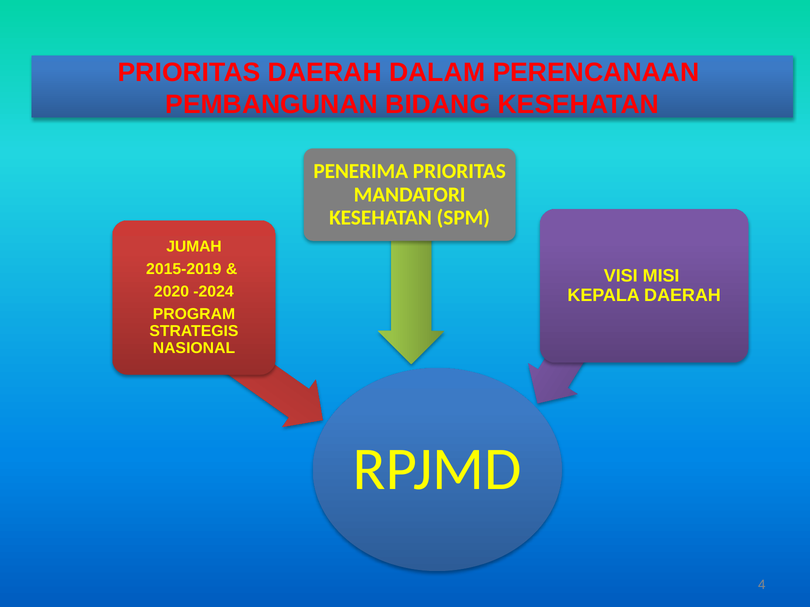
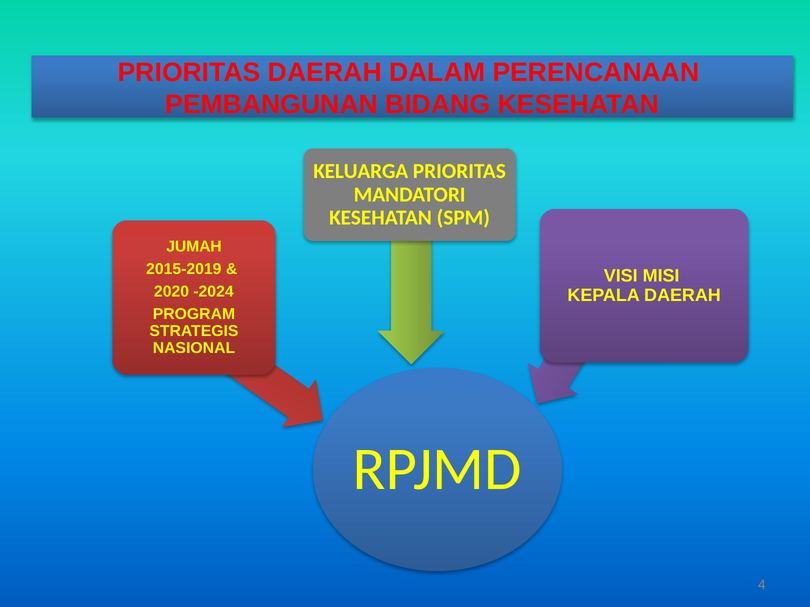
PENERIMA: PENERIMA -> KELUARGA (361, 172)
